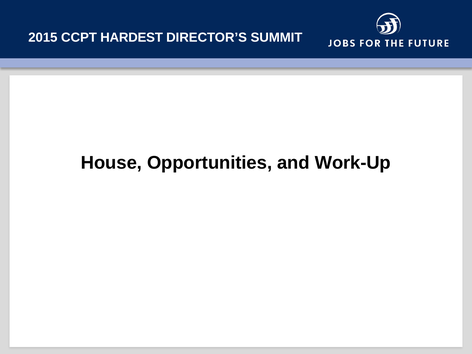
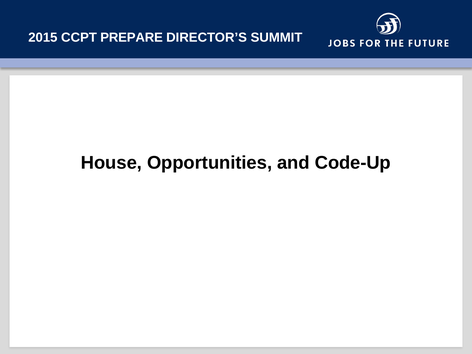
HARDEST: HARDEST -> PREPARE (132, 38)
Work-Up: Work-Up -> Code-Up (353, 163)
